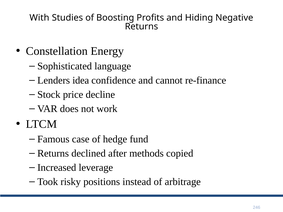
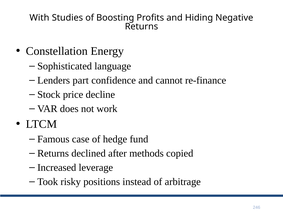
idea: idea -> part (81, 80)
